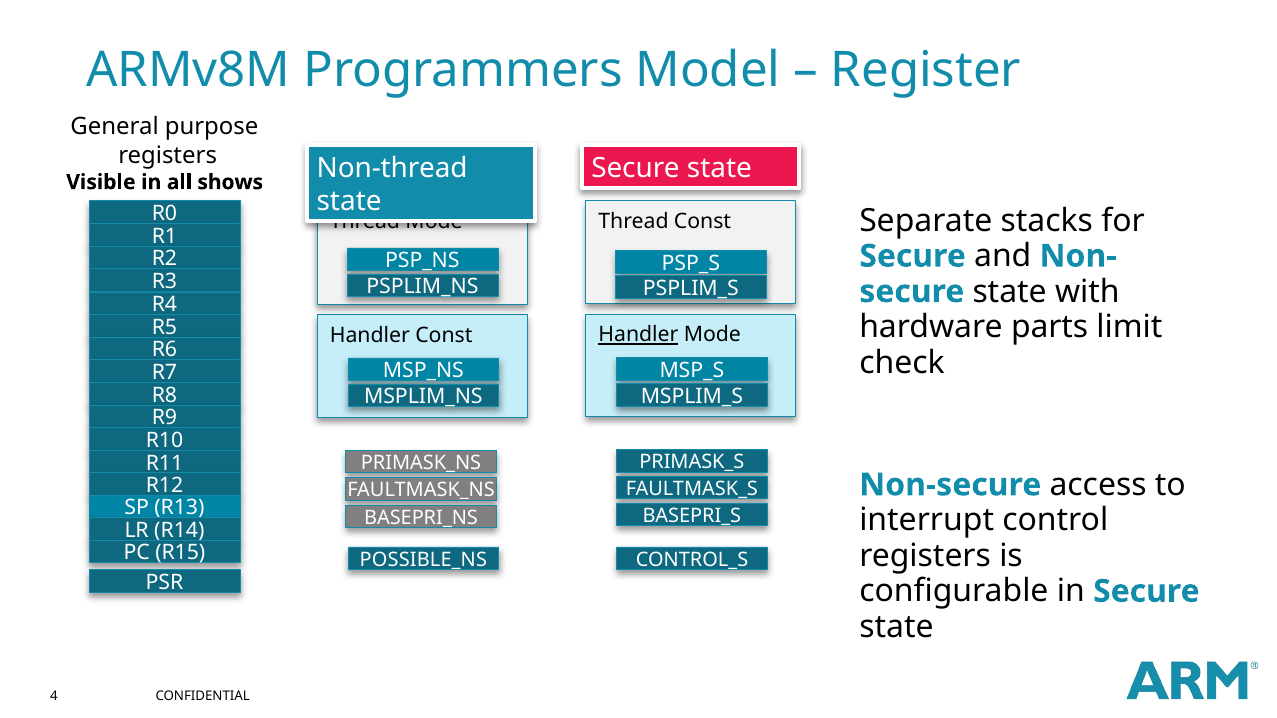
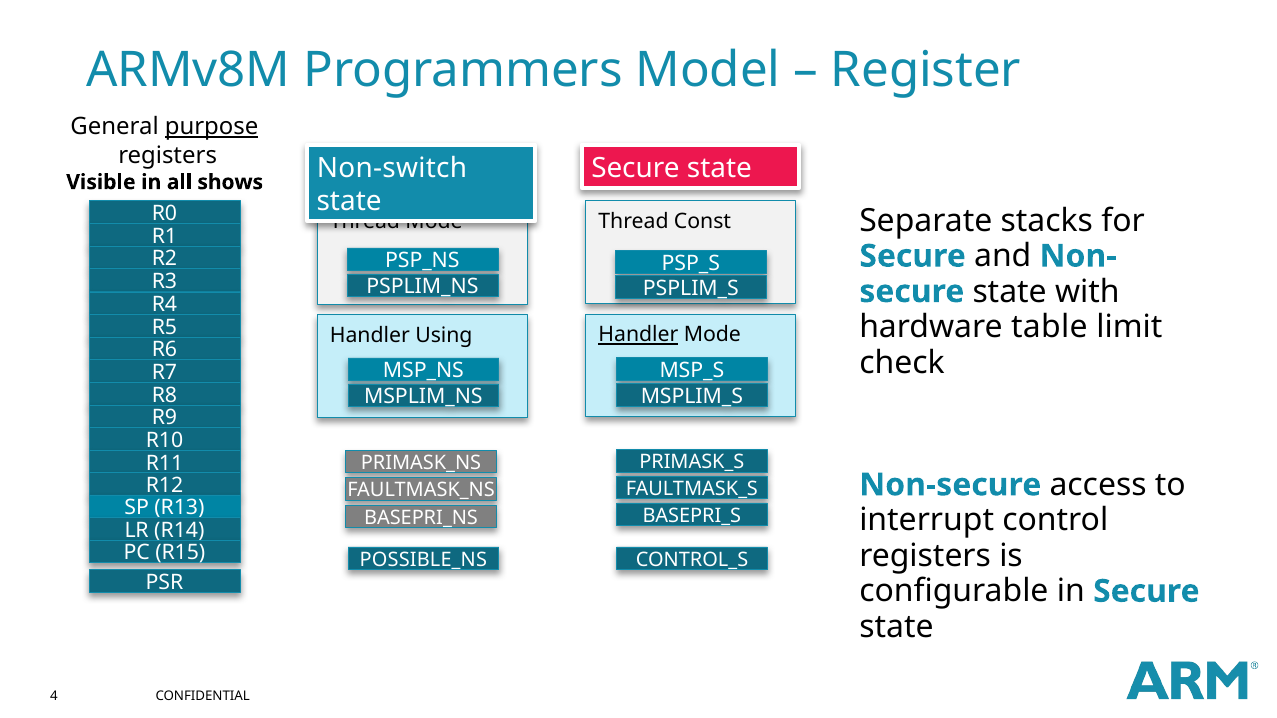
purpose underline: none -> present (212, 127)
Non-thread: Non-thread -> Non-switch (392, 168)
parts: parts -> table (1049, 327)
Handler Const: Const -> Using (444, 335)
